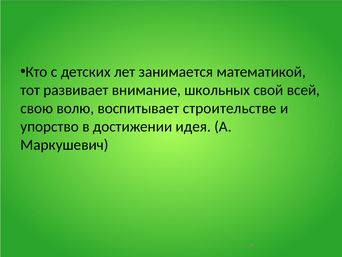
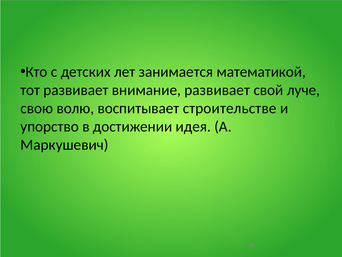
внимание школьных: школьных -> развивает (217, 90)
всей: всей -> луче (303, 90)
